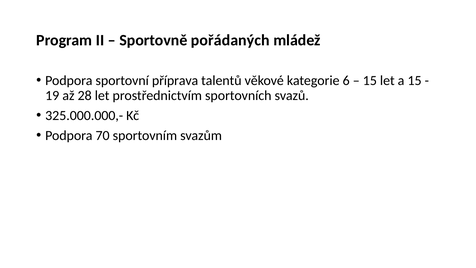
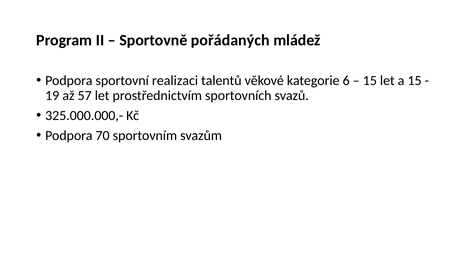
příprava: příprava -> realizaci (175, 80)
28: 28 -> 57 (85, 95)
